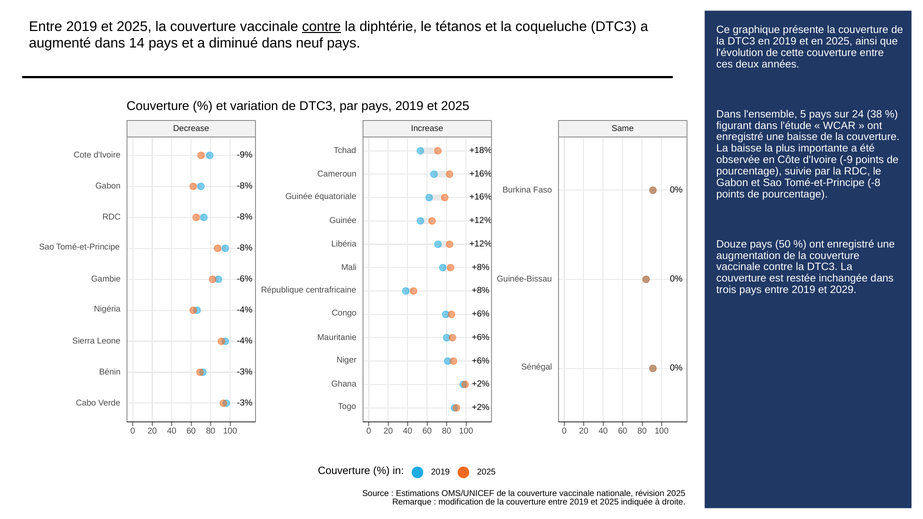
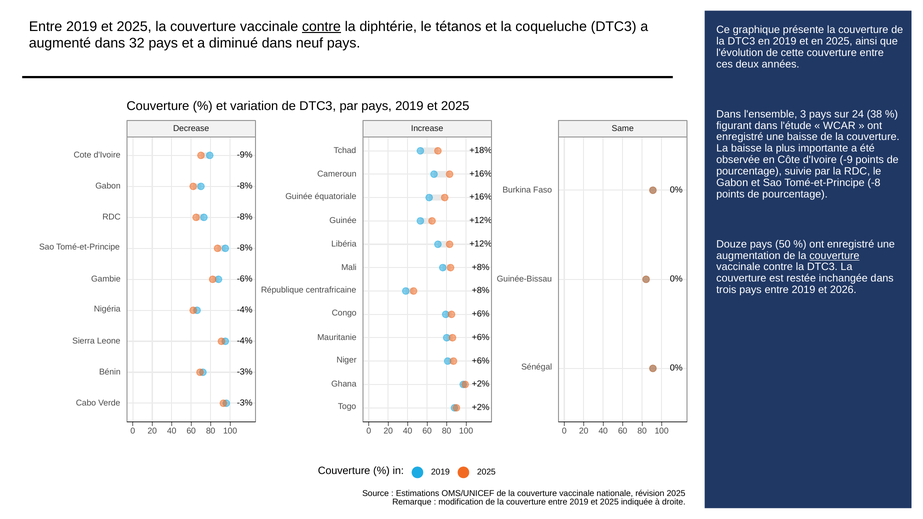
14: 14 -> 32 (137, 43)
5: 5 -> 3 (803, 114)
couverture underline: none -> present (834, 256)
2029: 2029 -> 2026 (843, 290)
